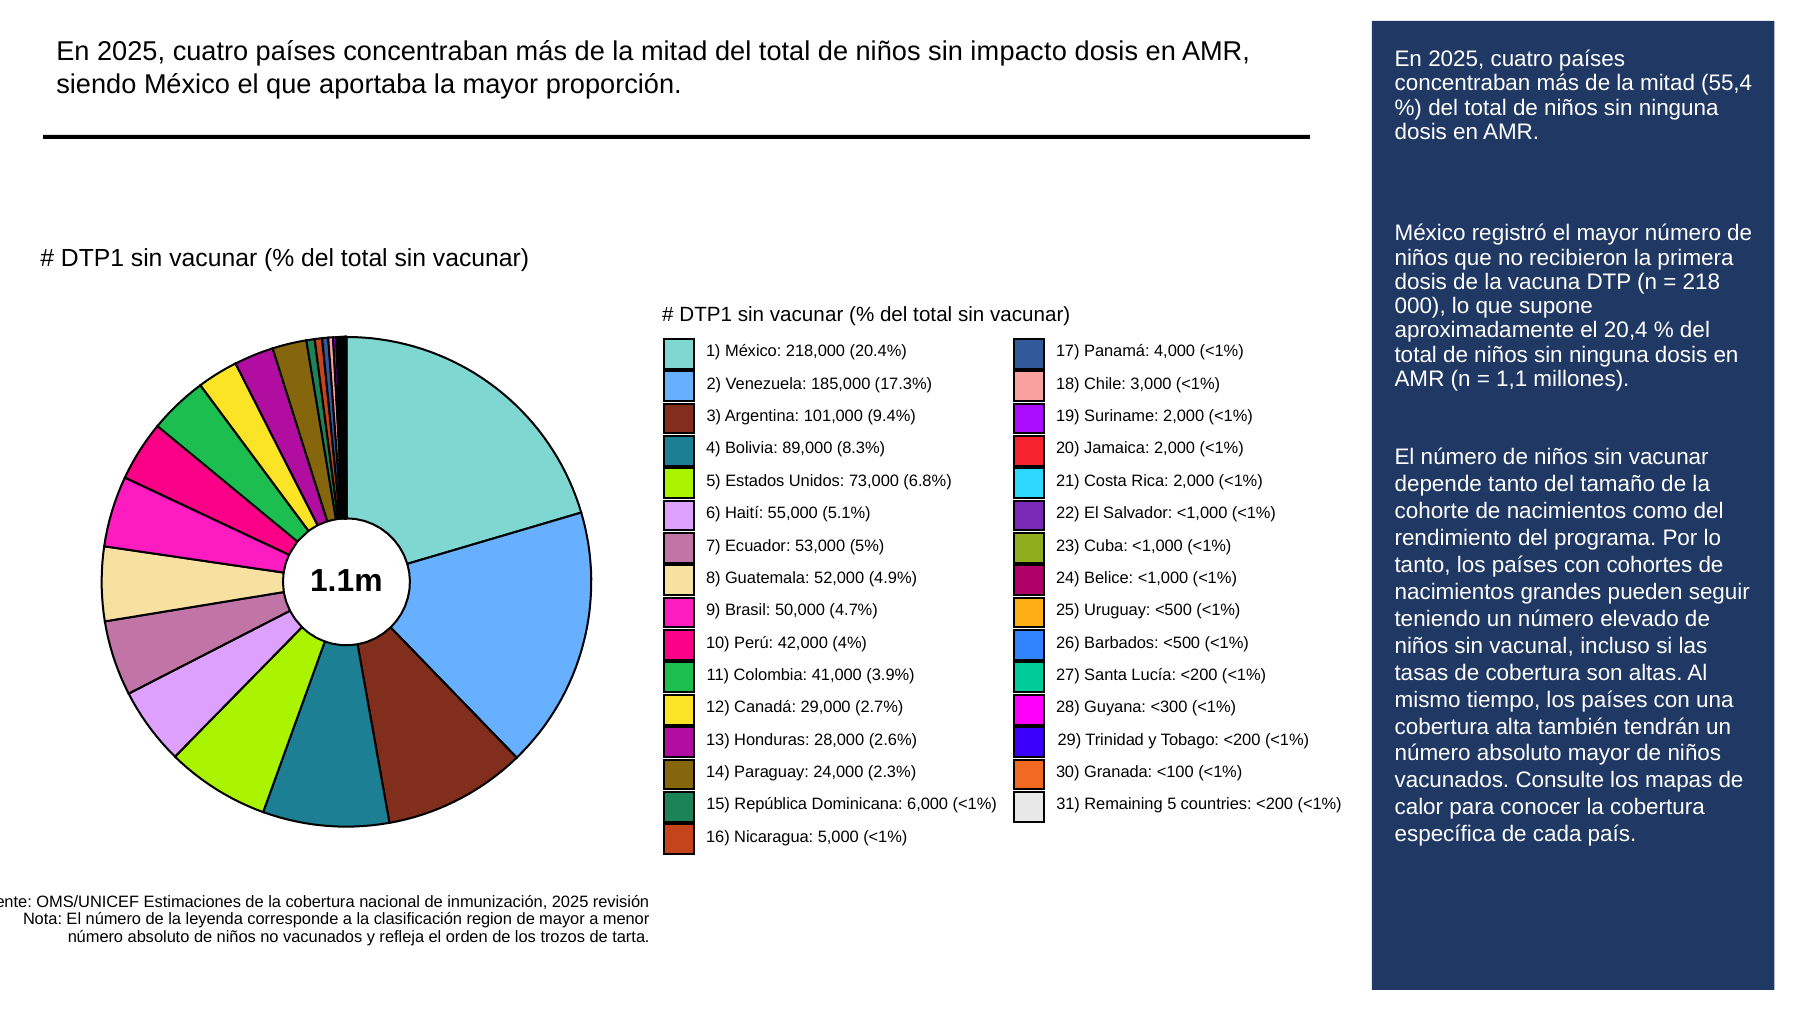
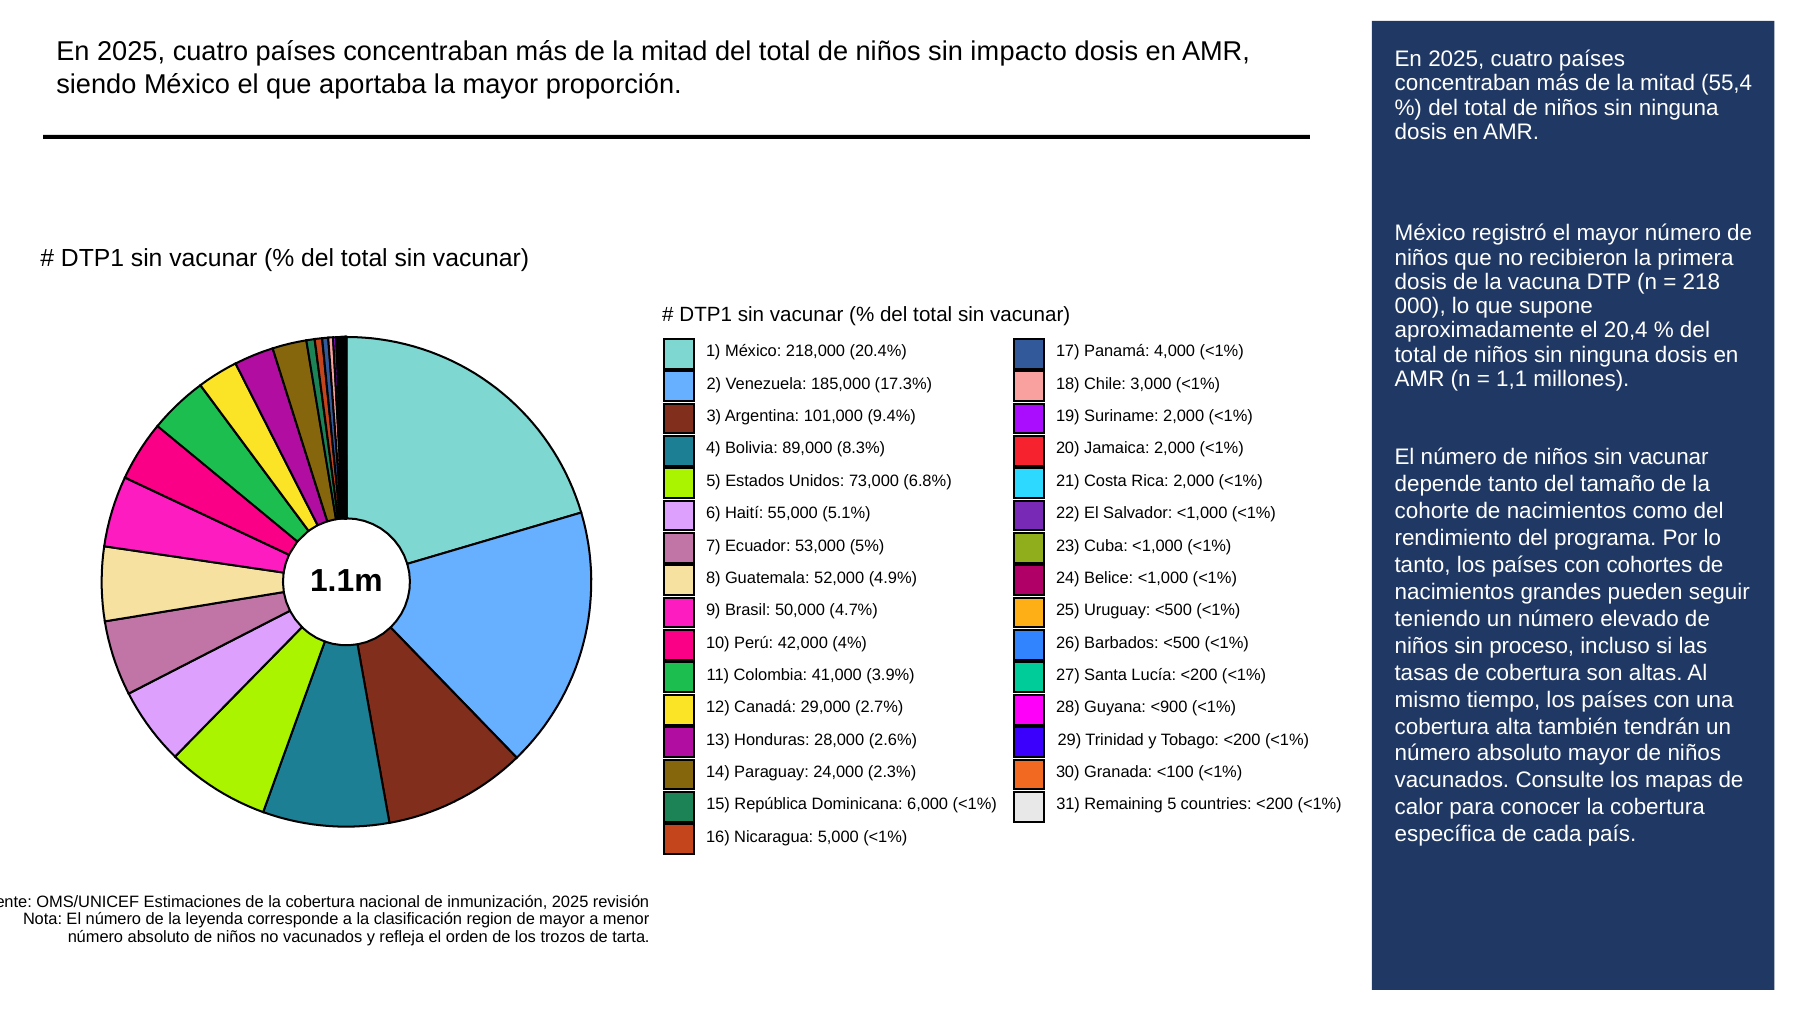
vacunal: vacunal -> proceso (1532, 646)
<300: <300 -> <900 (1169, 707)
